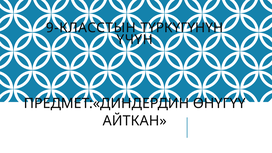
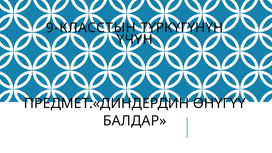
АЙТКАН: АЙТКАН -> БАЛДАР (135, 121)
